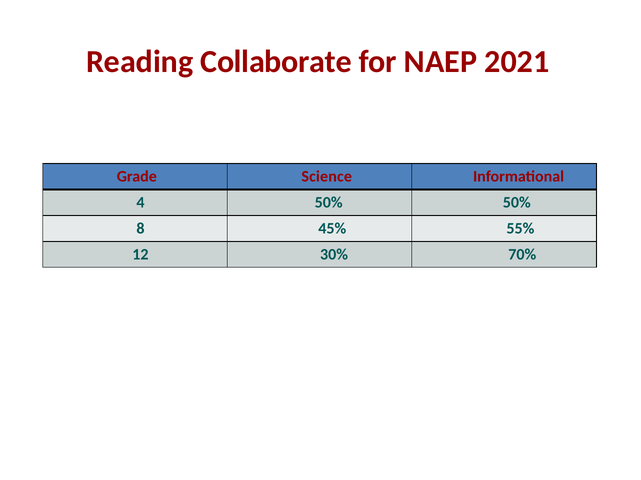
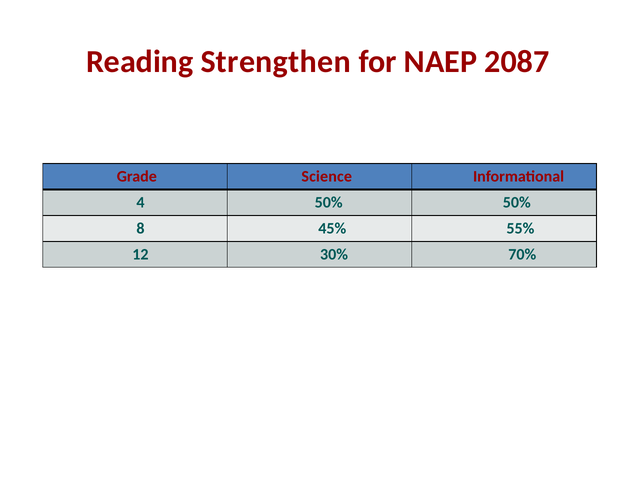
Collaborate: Collaborate -> Strengthen (276, 62)
2021: 2021 -> 2087 (517, 62)
